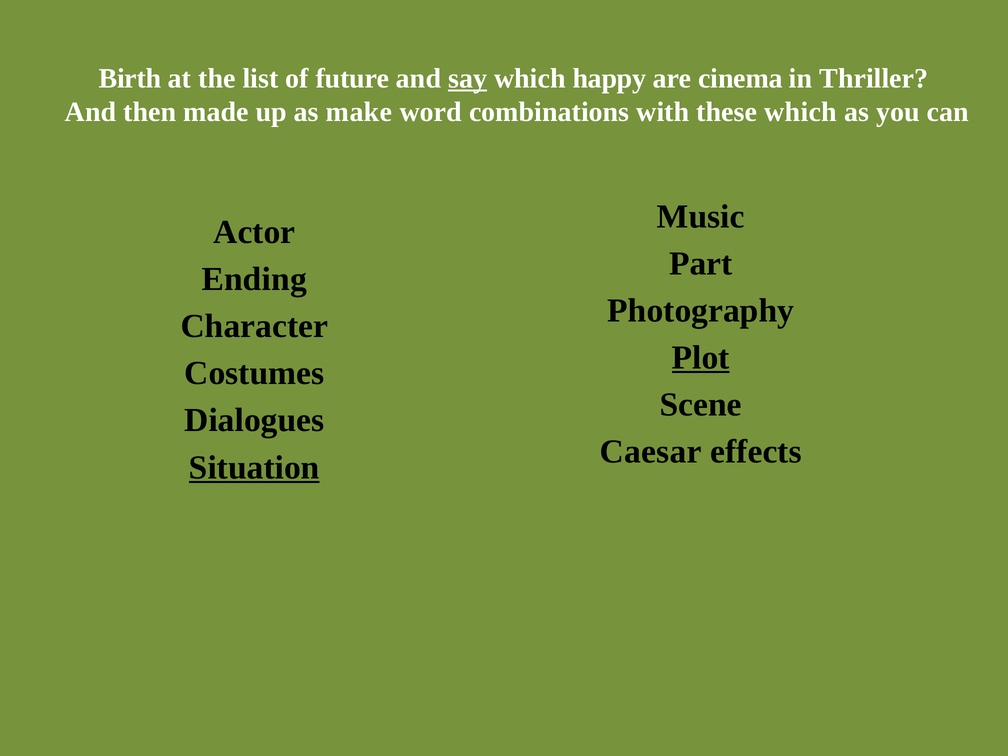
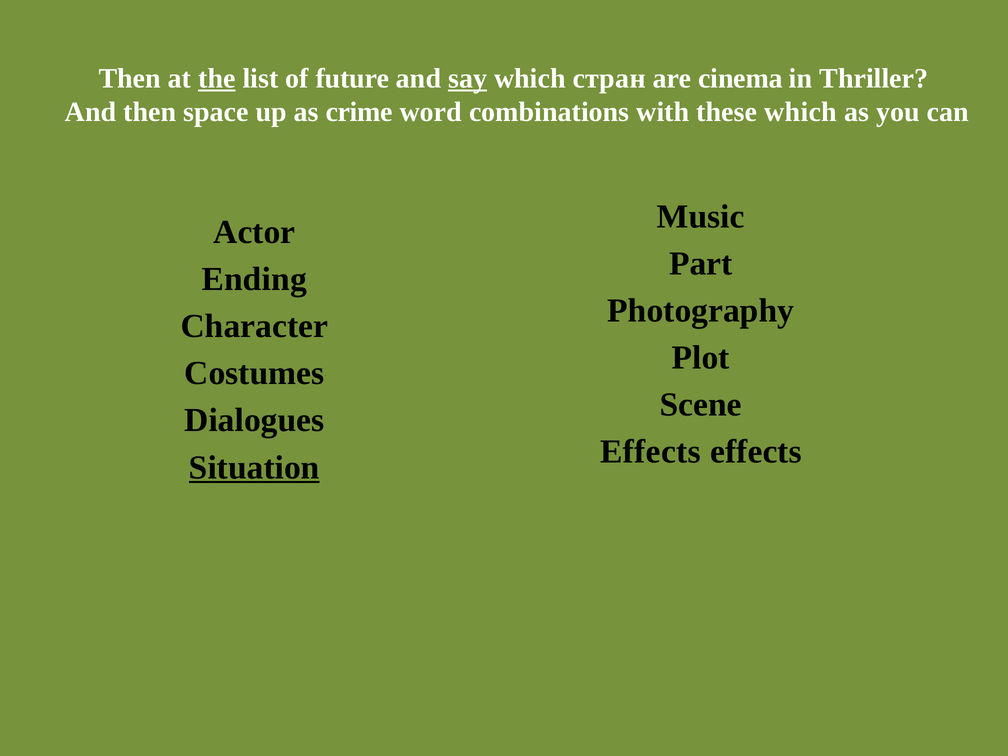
Birth: Birth -> Then (130, 78)
the underline: none -> present (217, 78)
happy: happy -> стран (609, 78)
made: made -> space (216, 112)
make: make -> crime (359, 112)
Plot underline: present -> none (701, 358)
Caesar: Caesar -> Effects (651, 452)
